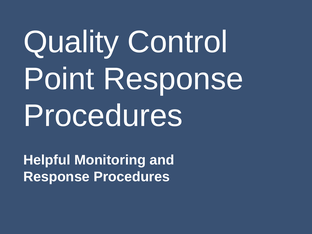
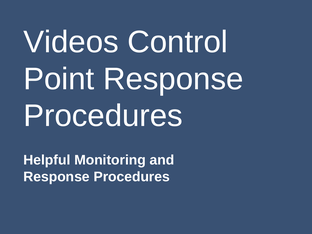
Quality: Quality -> Videos (71, 42)
